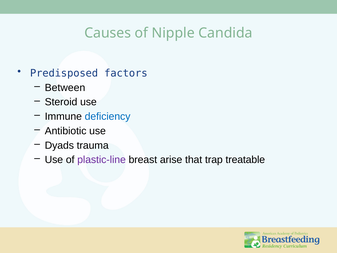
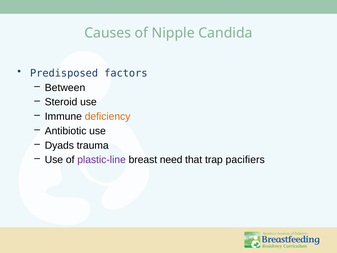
deficiency colour: blue -> orange (108, 116)
arise: arise -> need (171, 160)
treatable: treatable -> pacifiers (245, 160)
